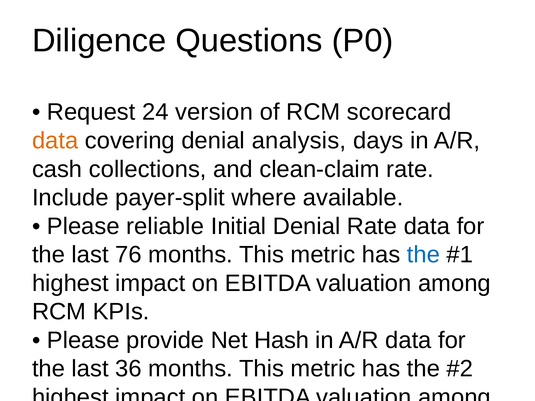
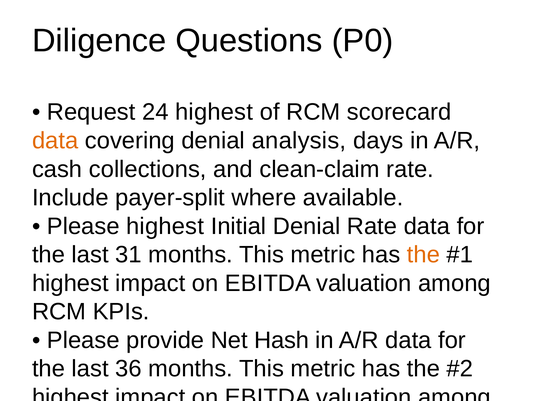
24 version: version -> highest (214, 112)
Please reliable: reliable -> highest (165, 226)
76: 76 -> 31 (128, 255)
the colour: blue -> orange (423, 255)
